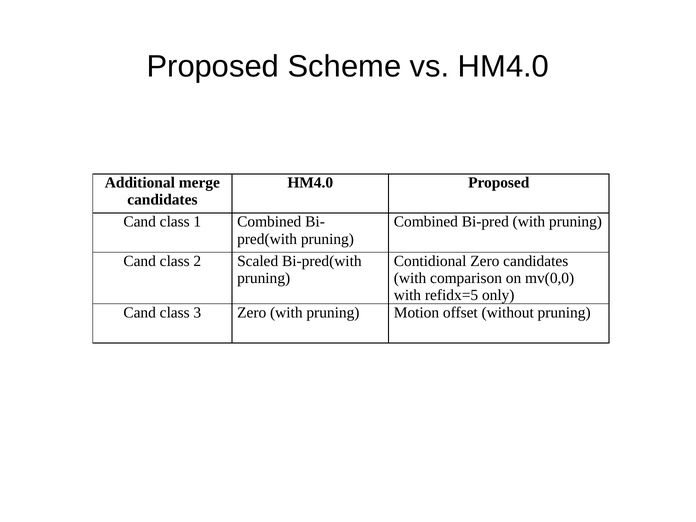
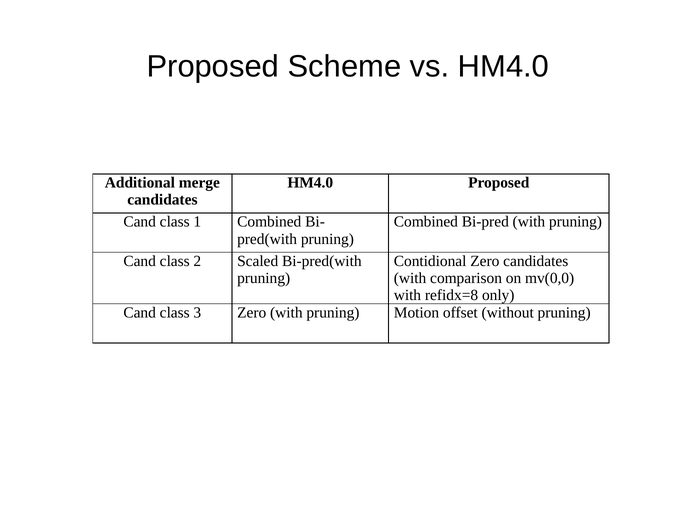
refidx=5: refidx=5 -> refidx=8 (452, 295)
